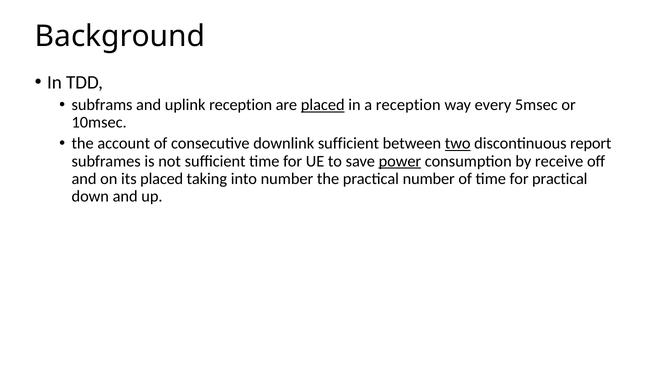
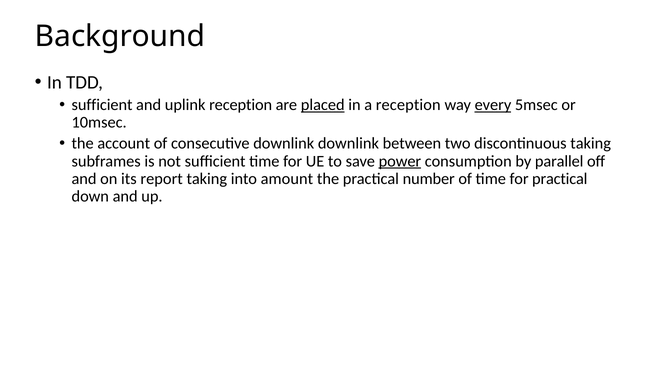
subframs: subframs -> sufficient (102, 105)
every underline: none -> present (493, 105)
downlink sufficient: sufficient -> downlink (348, 143)
two underline: present -> none (458, 143)
discontinuous report: report -> taking (591, 143)
receive: receive -> parallel (559, 161)
its placed: placed -> report (162, 179)
into number: number -> amount (287, 179)
